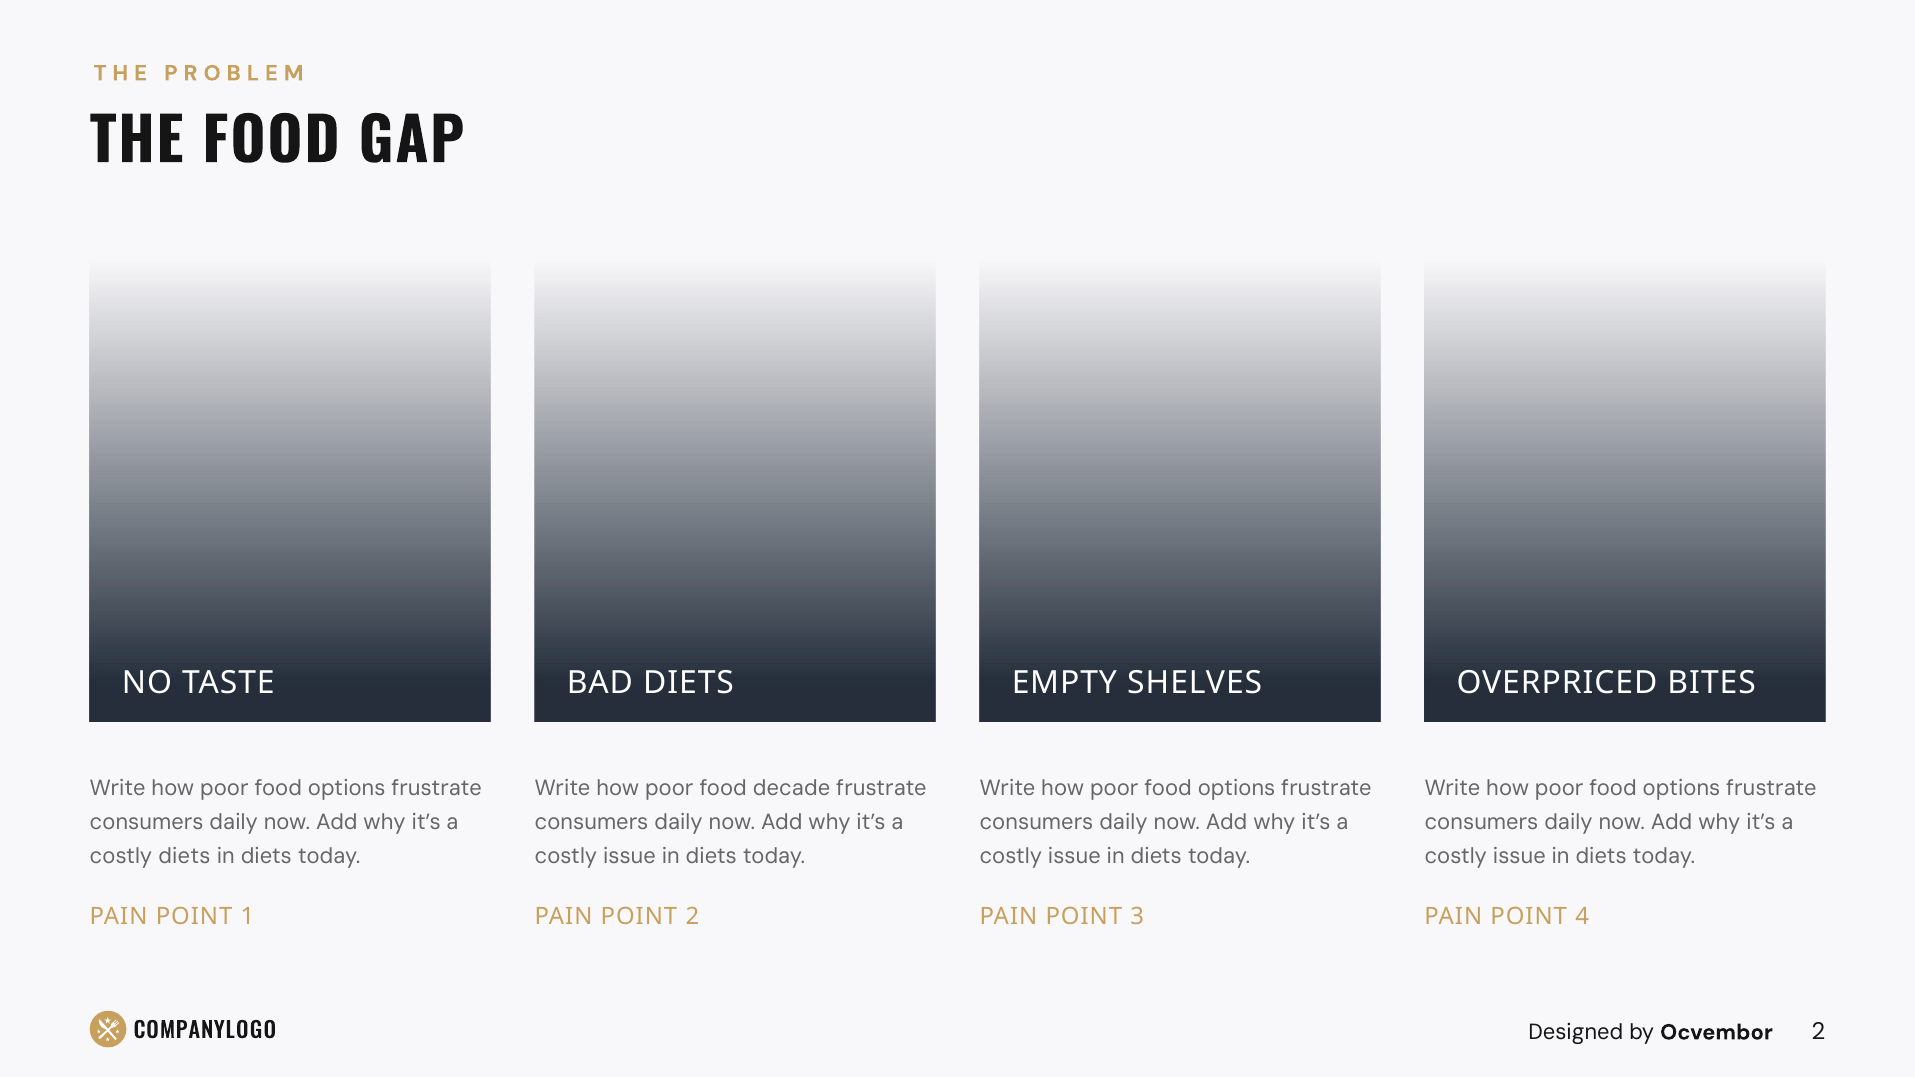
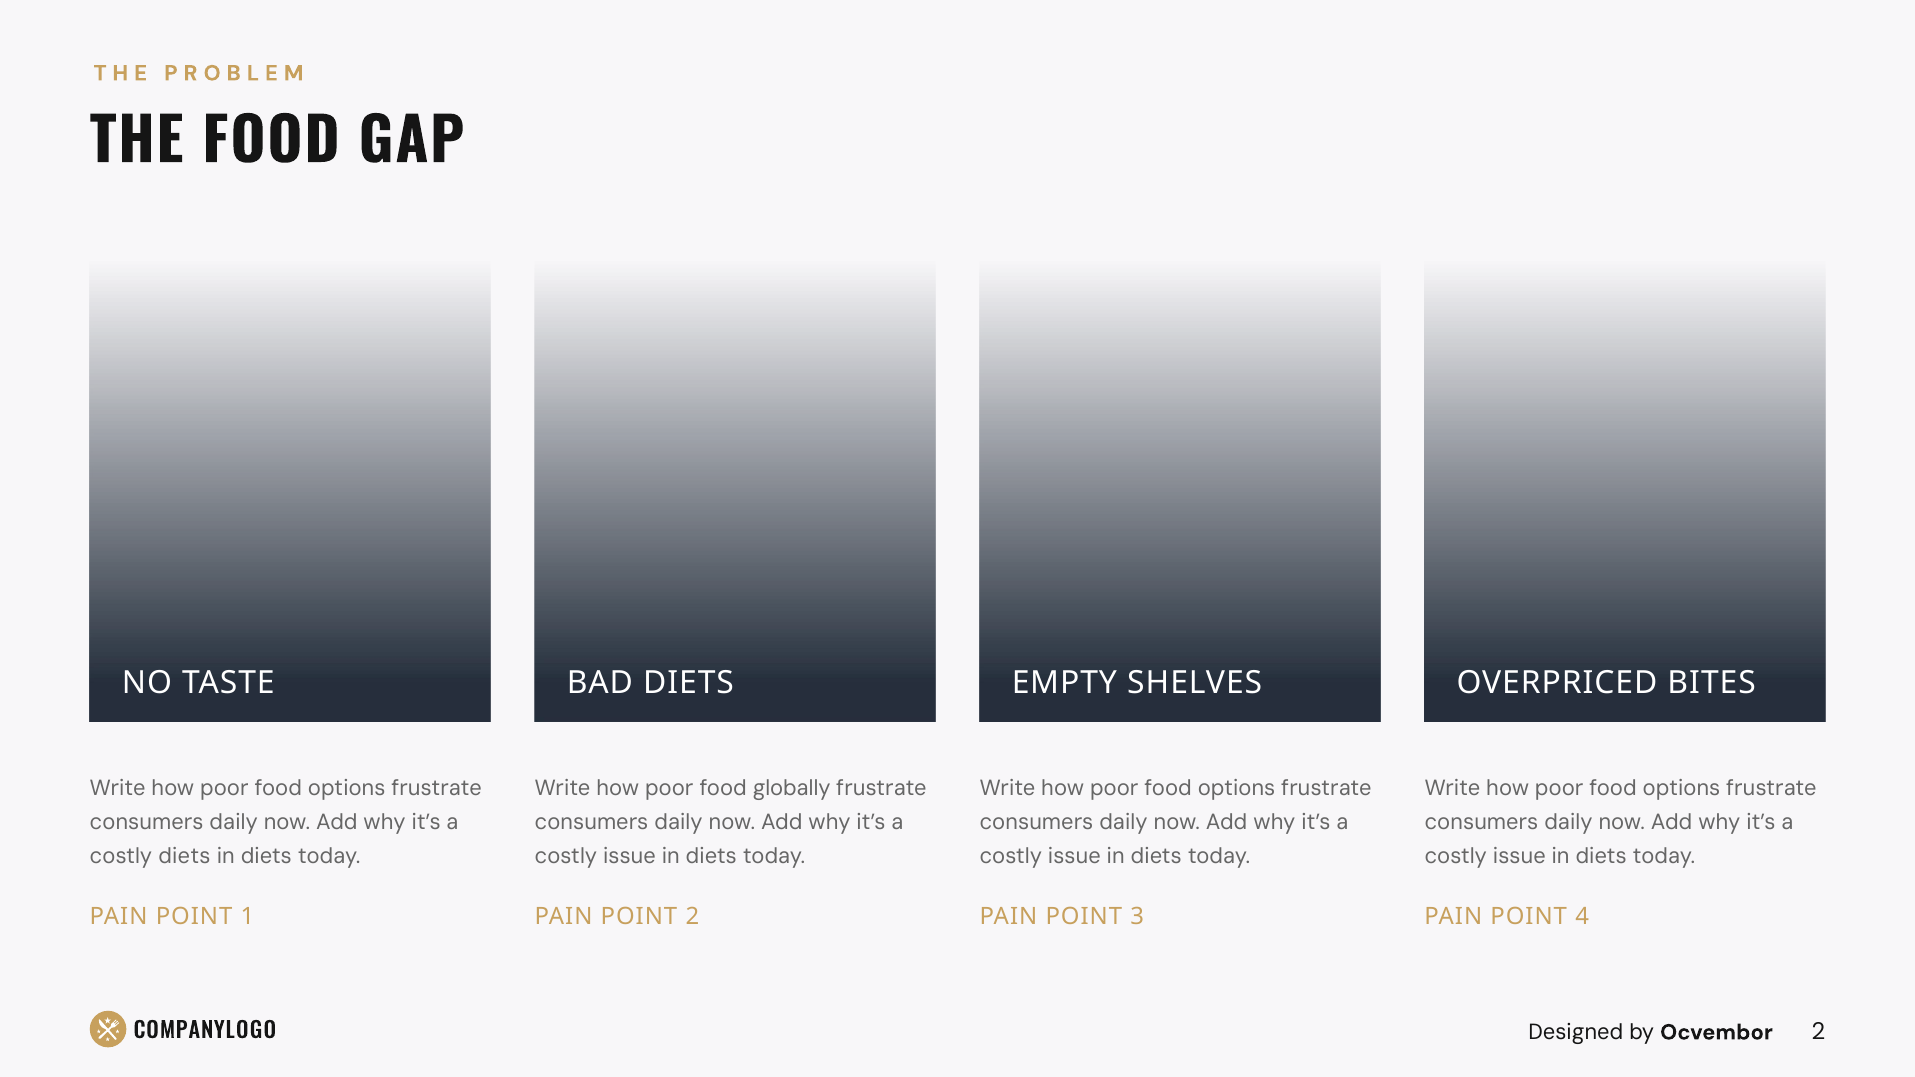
decade: decade -> globally (792, 788)
